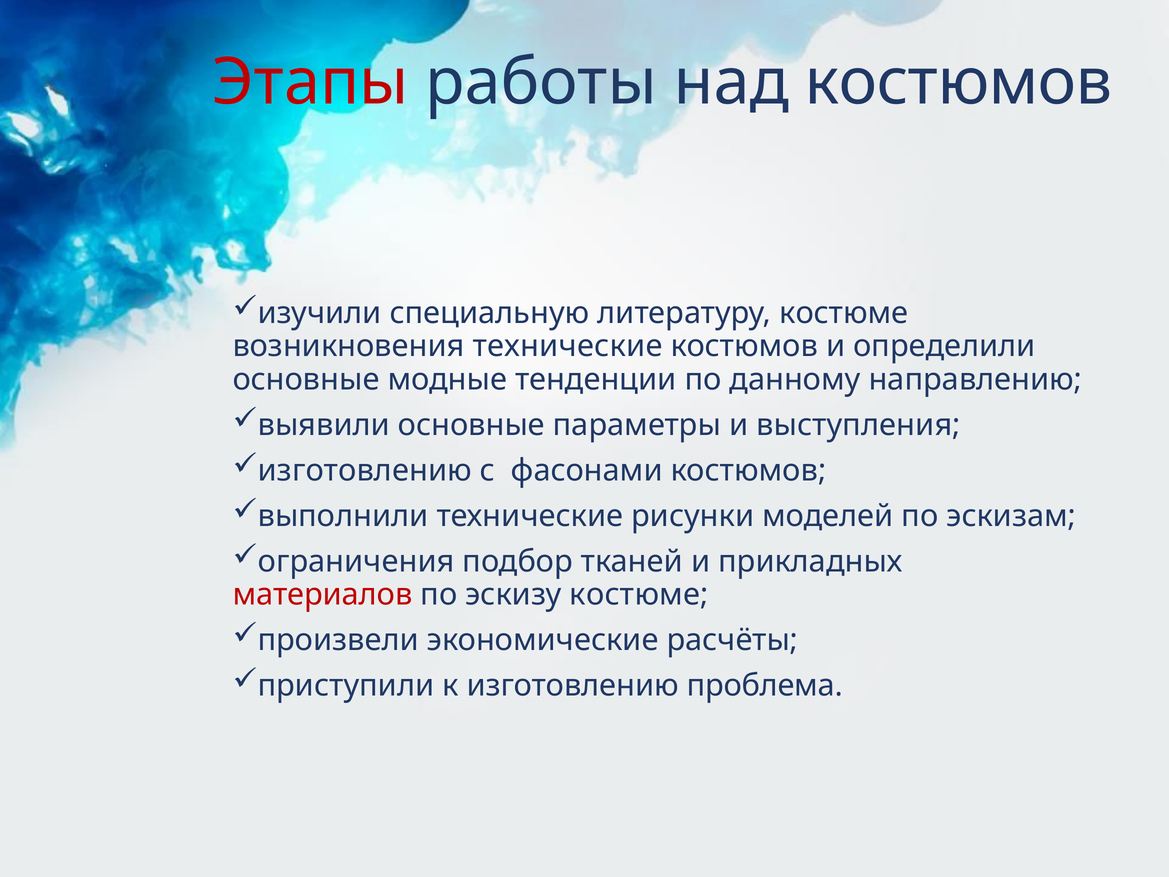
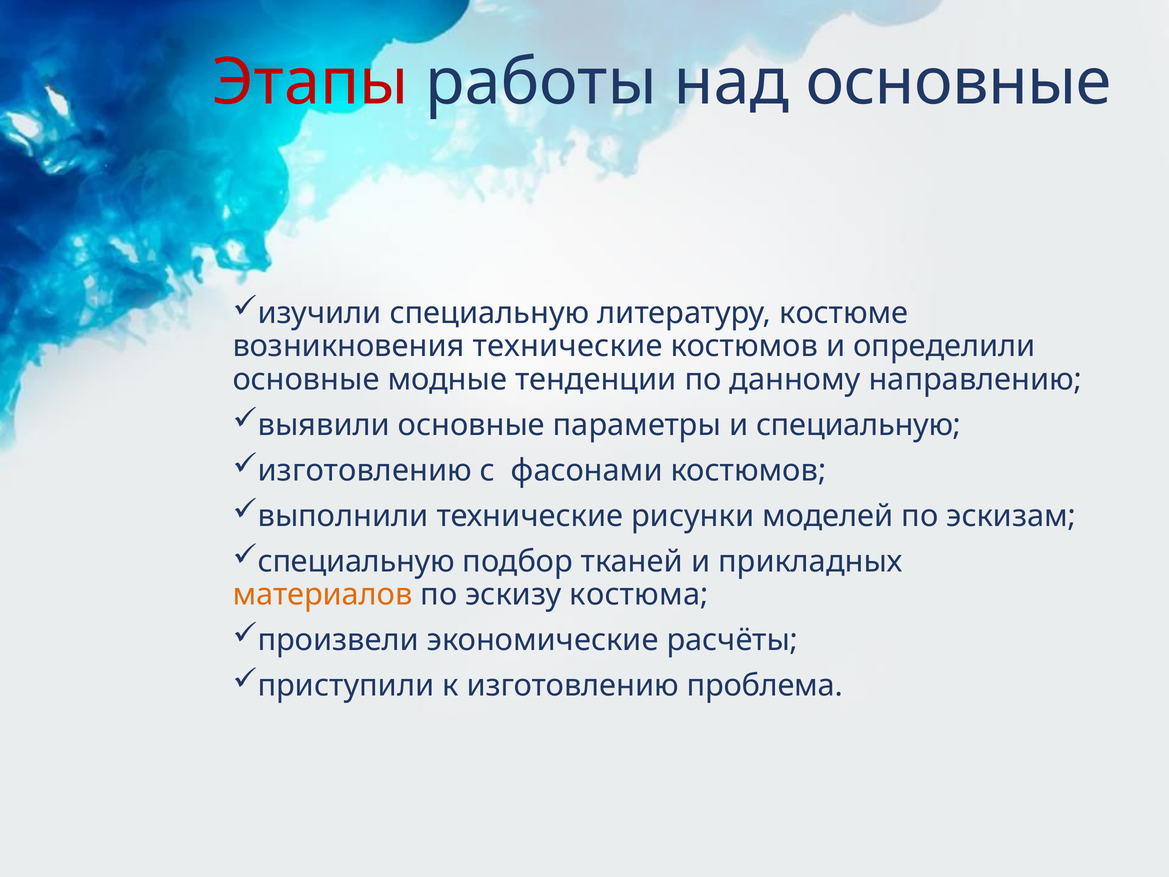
над костюмов: костюмов -> основные (959, 82)
и выступления: выступления -> специальную (859, 425)
ограничения: ограничения -> специальную (356, 561)
материалов colour: red -> orange (323, 595)
эскизу костюме: костюме -> костюма (639, 595)
